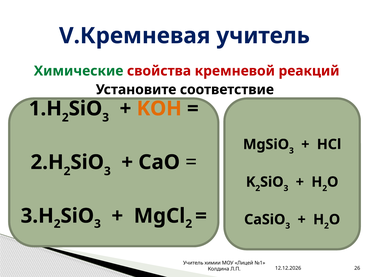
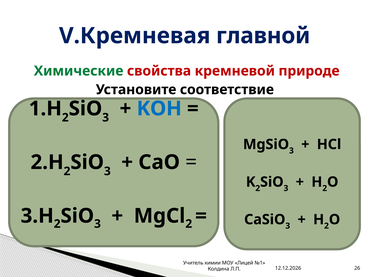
V.Кремневая учитель: учитель -> главной (263, 36)
реакций: реакций -> природе (309, 71)
KOH colour: orange -> blue (159, 108)
